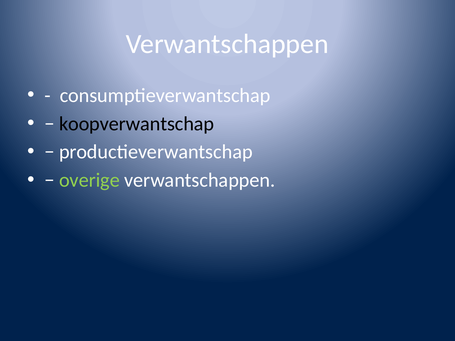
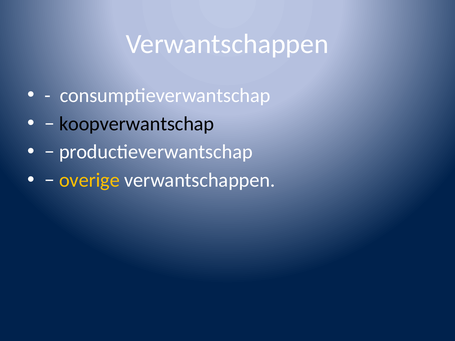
overige colour: light green -> yellow (89, 180)
